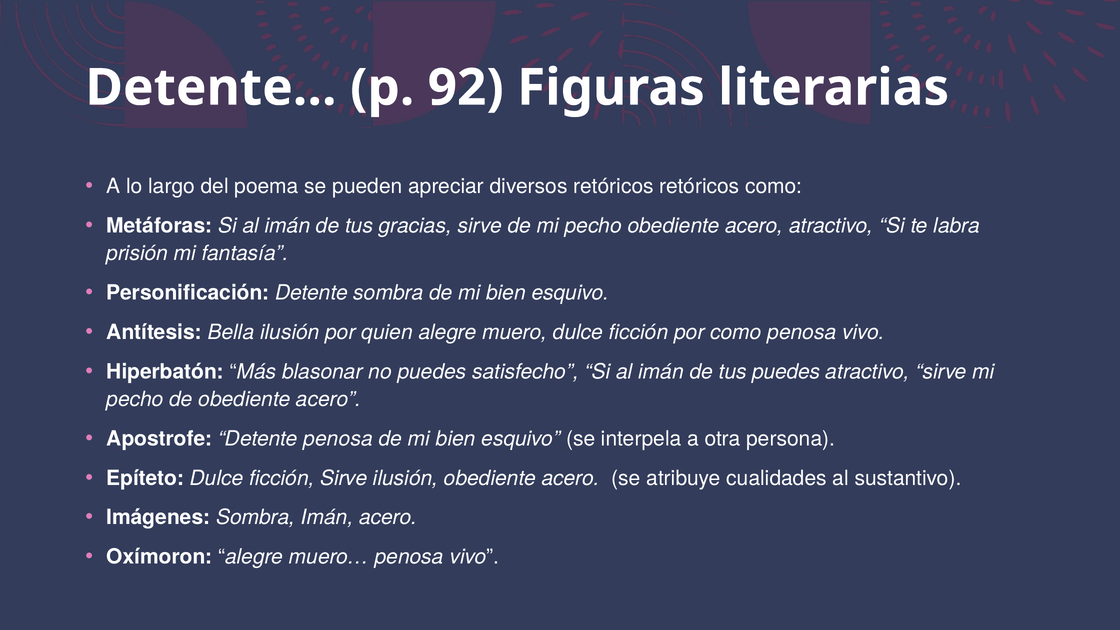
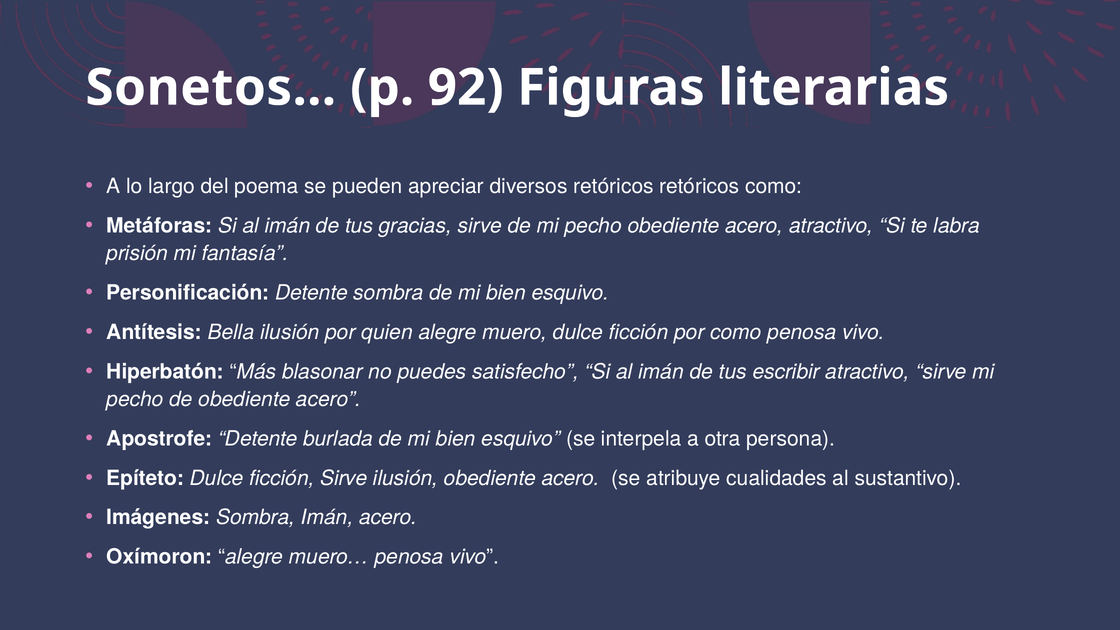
Detente…: Detente… -> Sonetos… (211, 88)
tus puedes: puedes -> escribir (786, 372)
Detente penosa: penosa -> burlada (338, 439)
